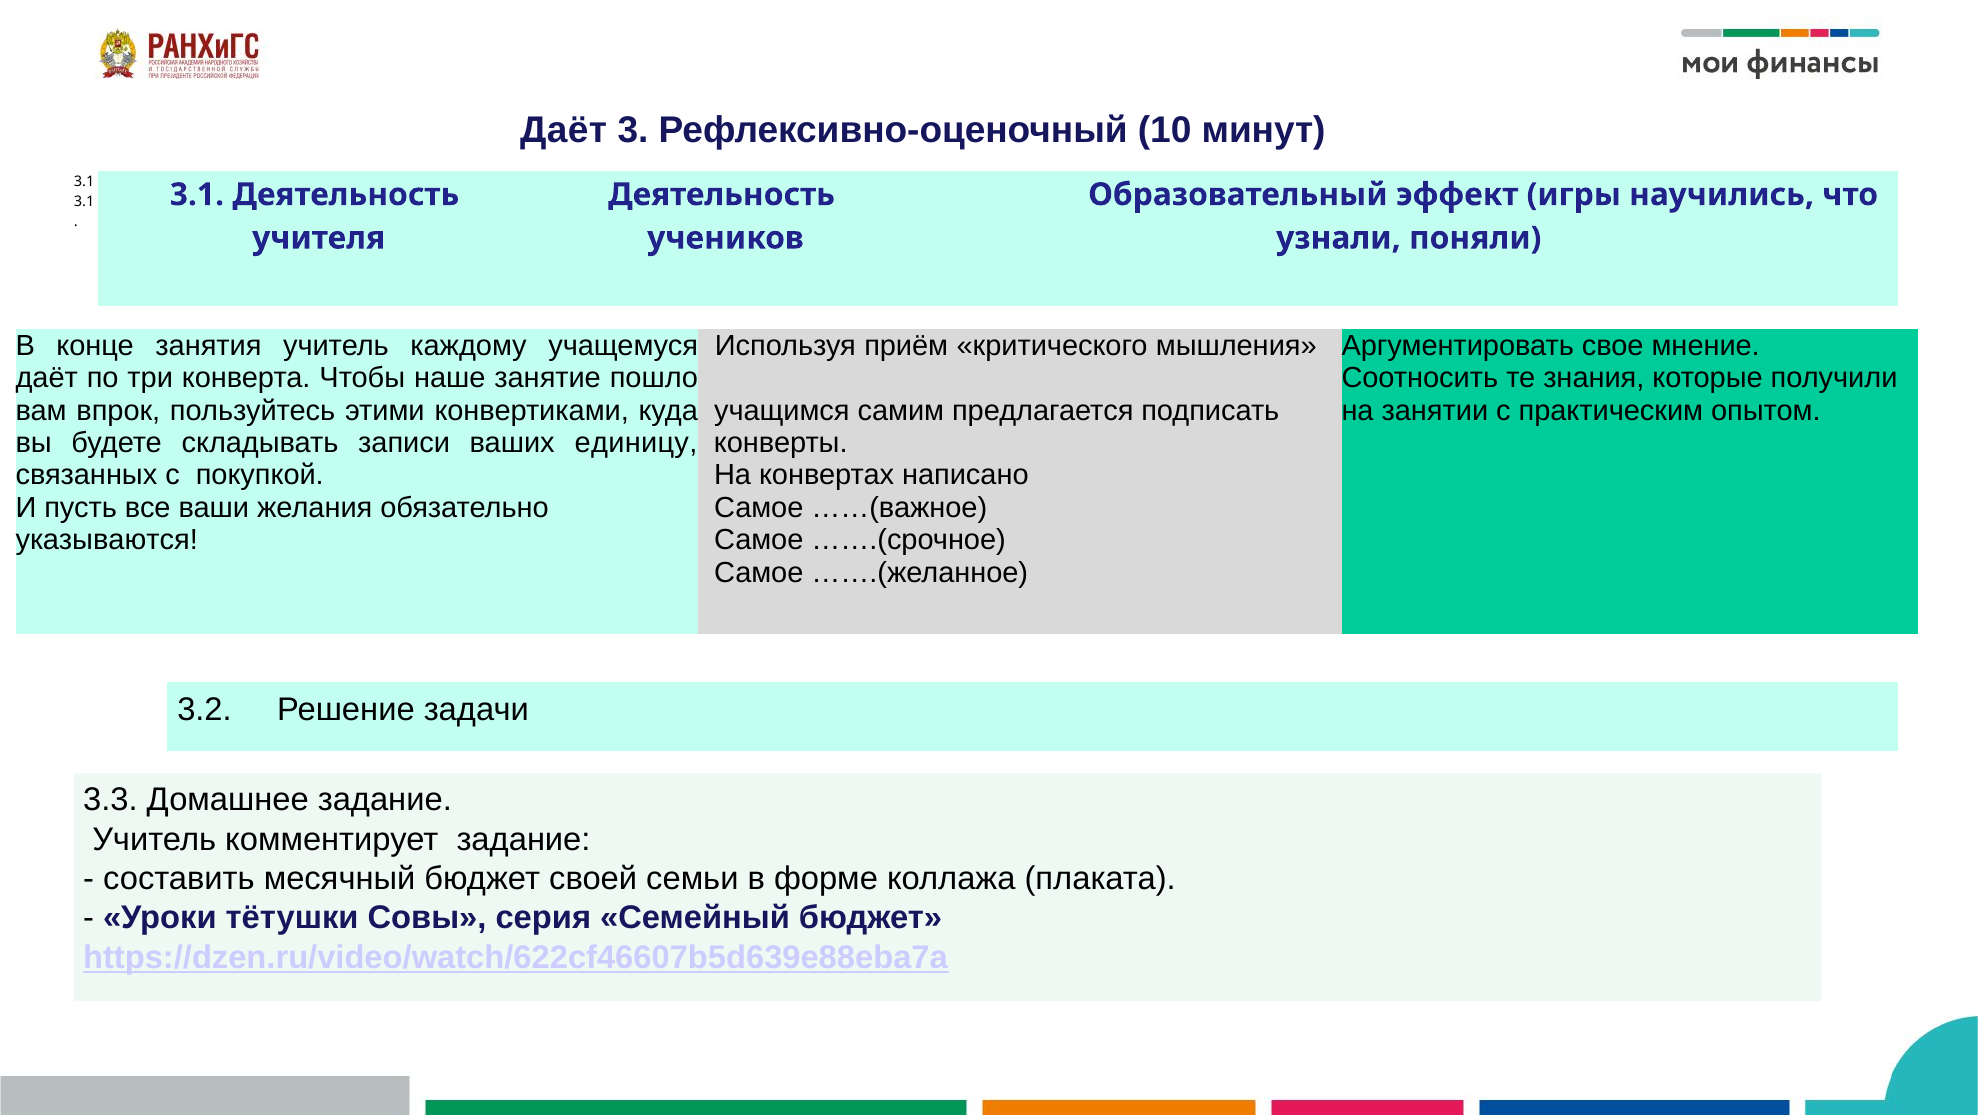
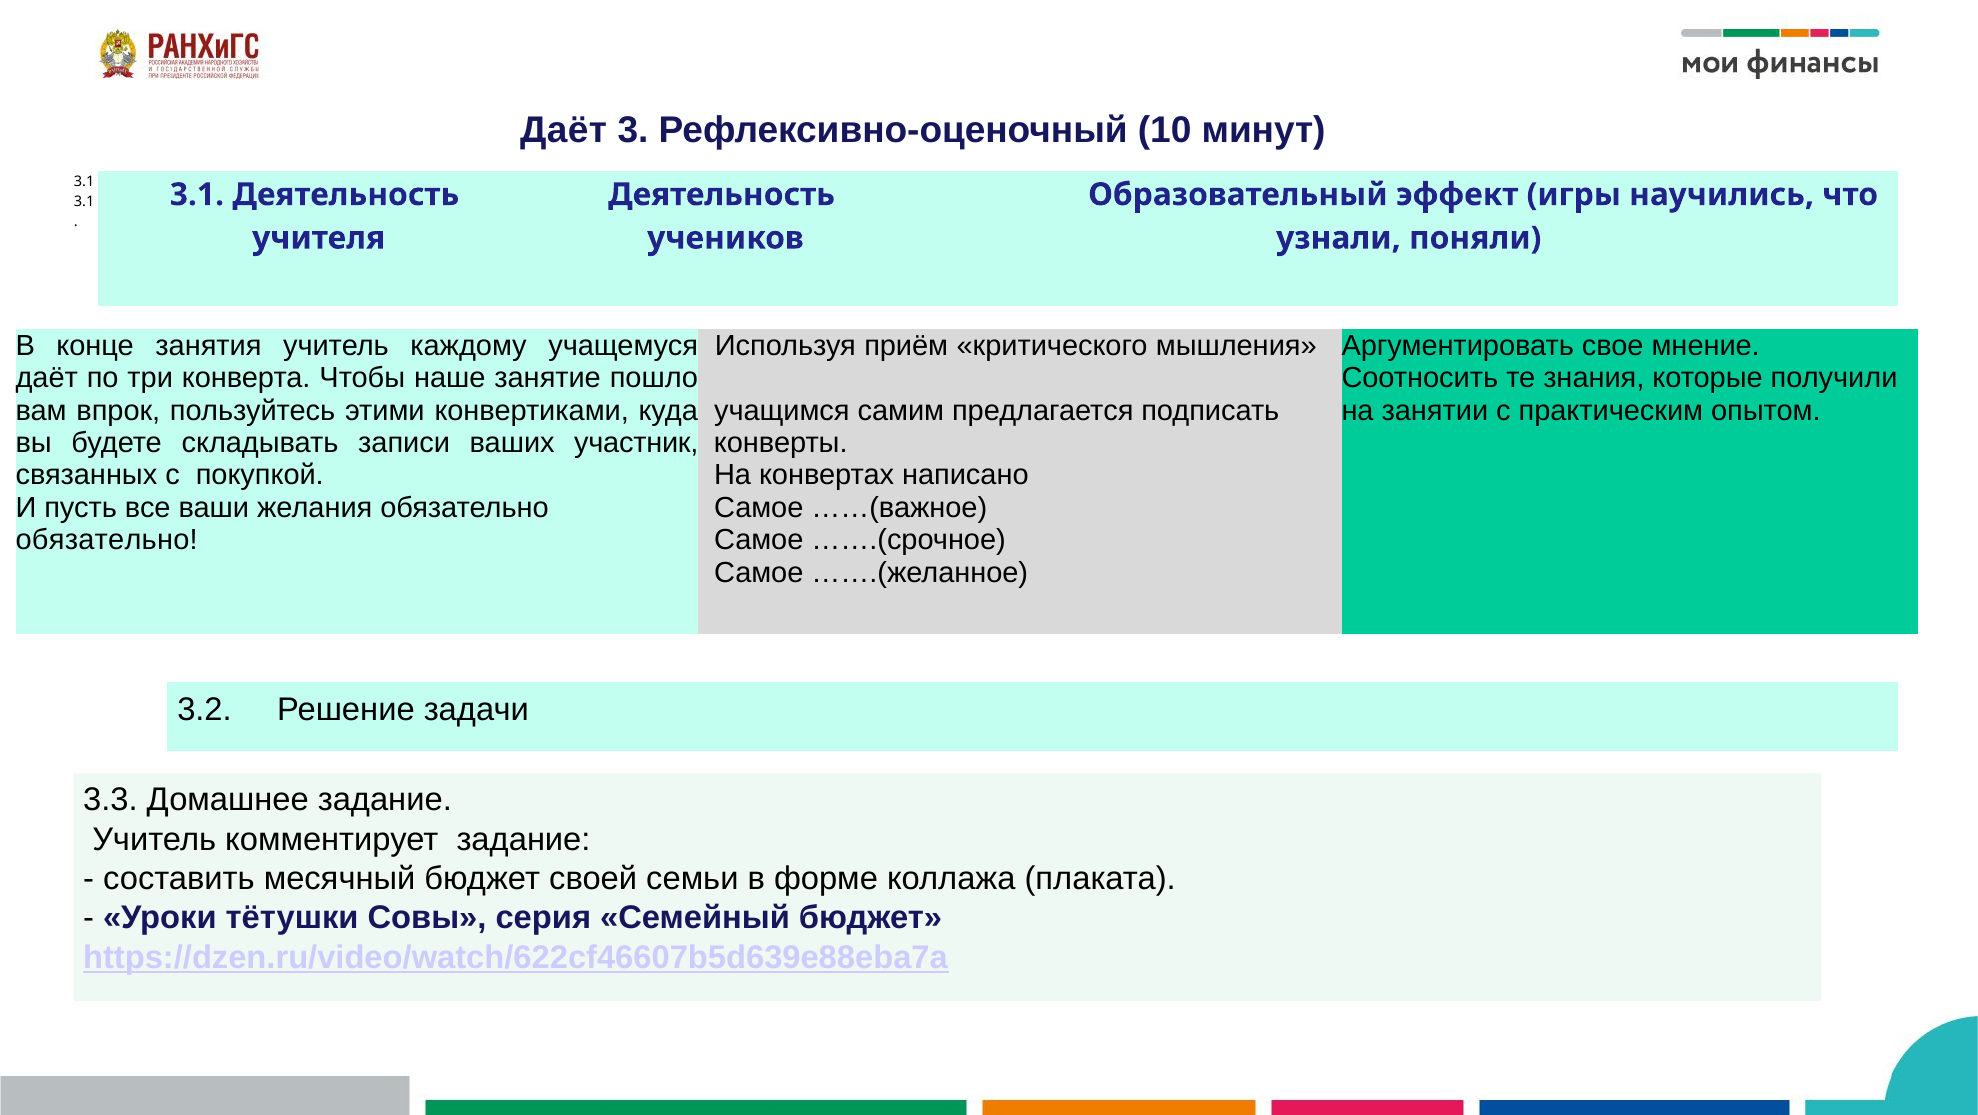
единицу: единицу -> участник (636, 443)
указываются: указываются -> обязательно (107, 540)
